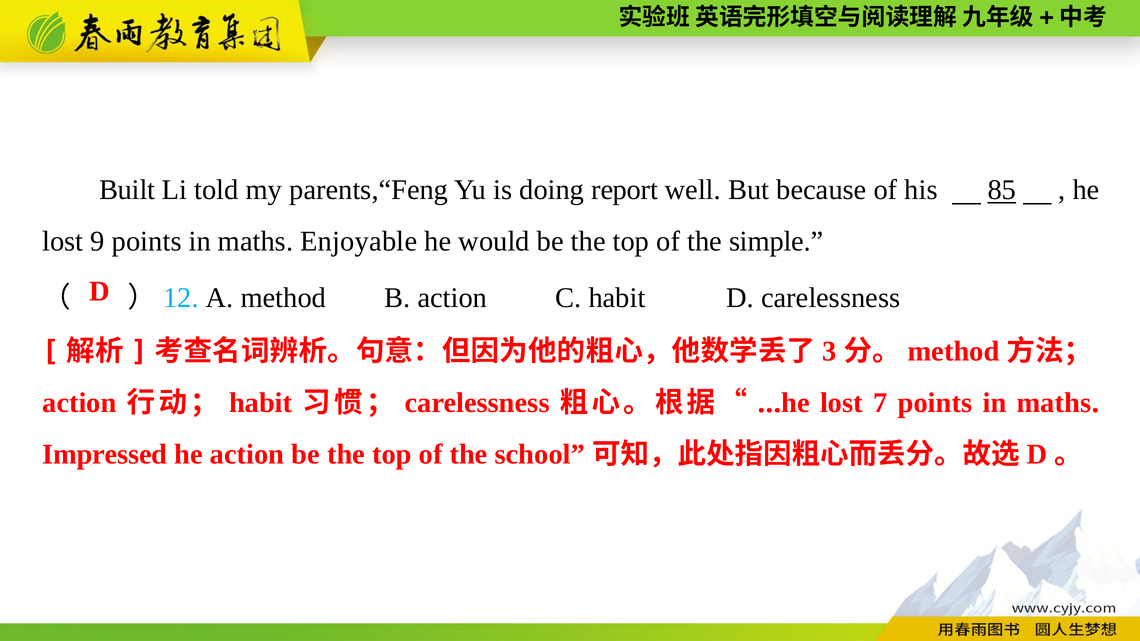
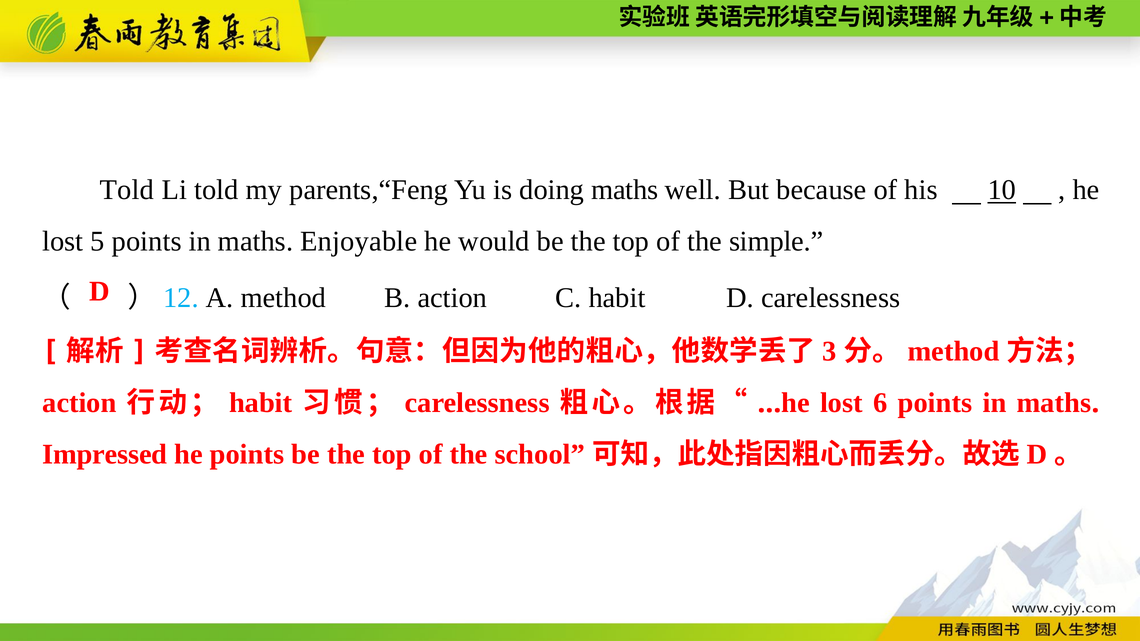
Built: Built -> Told (127, 190)
doing report: report -> maths (625, 190)
85: 85 -> 10 (1002, 190)
9: 9 -> 5 (98, 241)
7: 7 -> 6 (880, 403)
he action: action -> points (247, 454)
